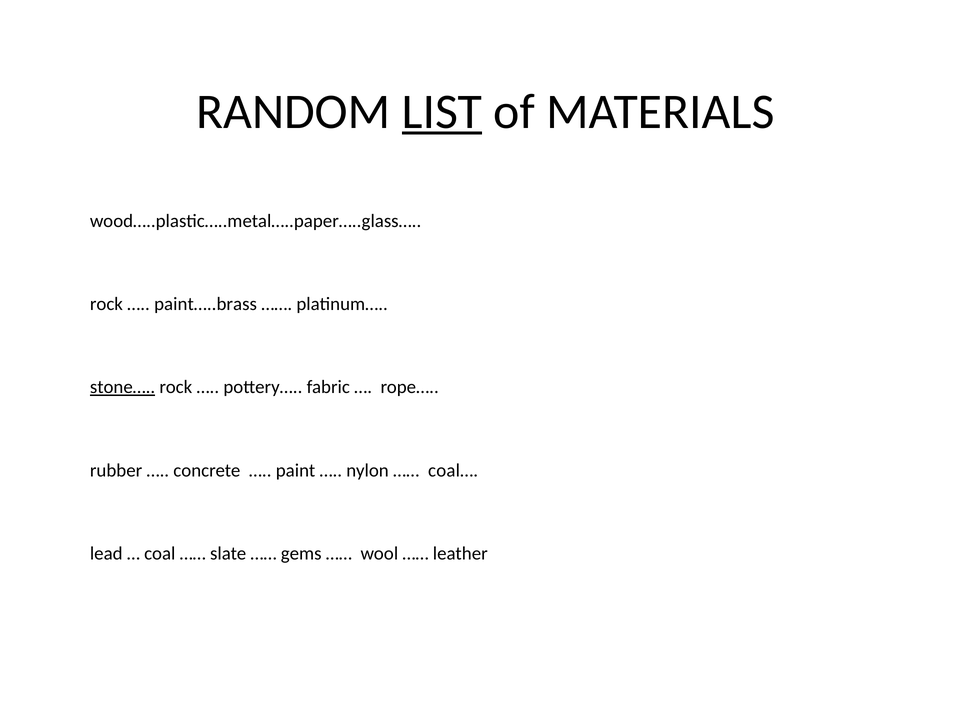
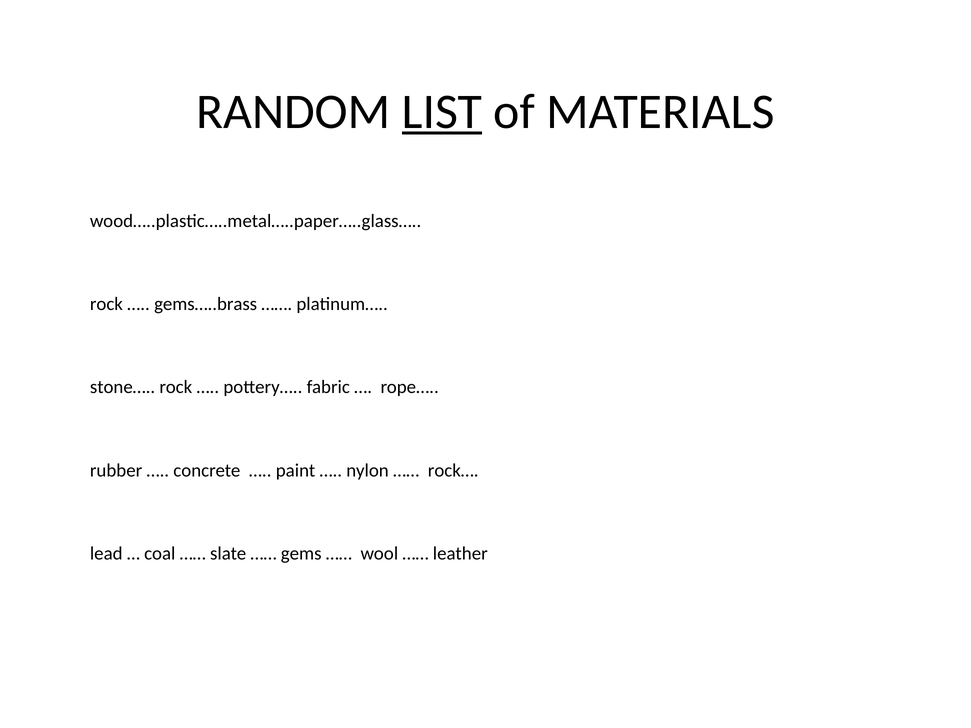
paint…..brass: paint…..brass -> gems…..brass (206, 304)
stone… underline: present -> none (123, 387)
coal…: coal… -> rock… (453, 470)
